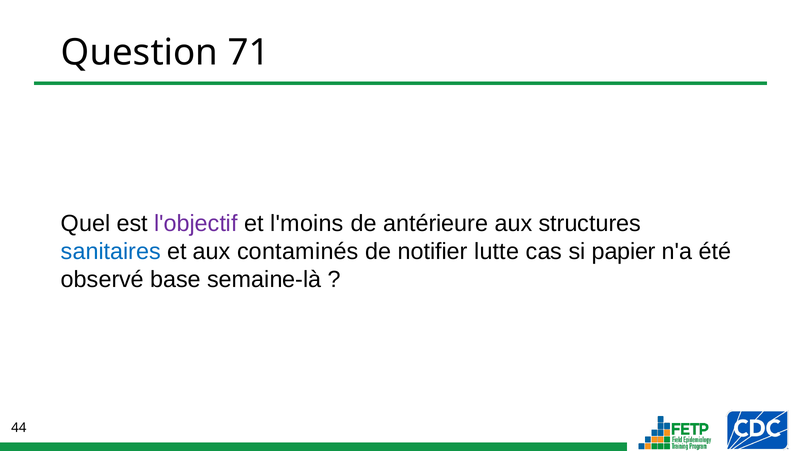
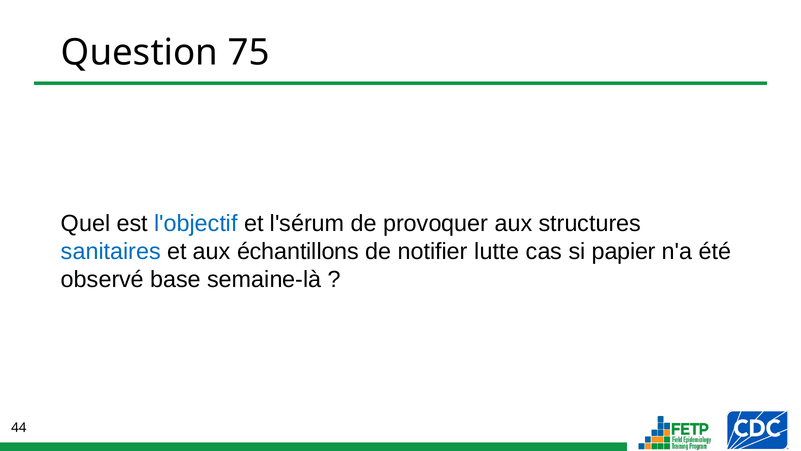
71: 71 -> 75 (249, 53)
l'objectif colour: purple -> blue (196, 223)
l'moins: l'moins -> l'sérum (307, 223)
antérieure: antérieure -> provoquer (436, 223)
contaminés: contaminés -> échantillons (298, 251)
